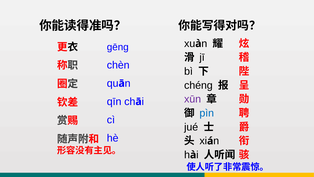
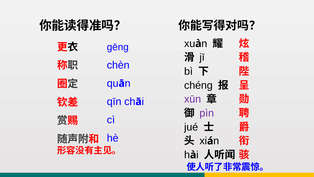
pìn colour: blue -> purple (207, 113)
